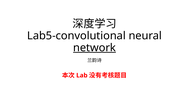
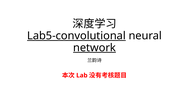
Lab5-convolutional underline: none -> present (76, 36)
